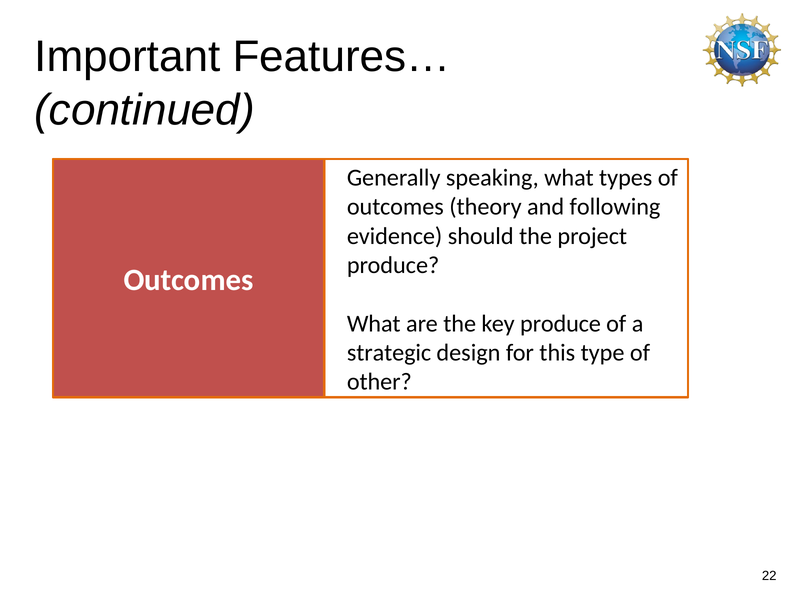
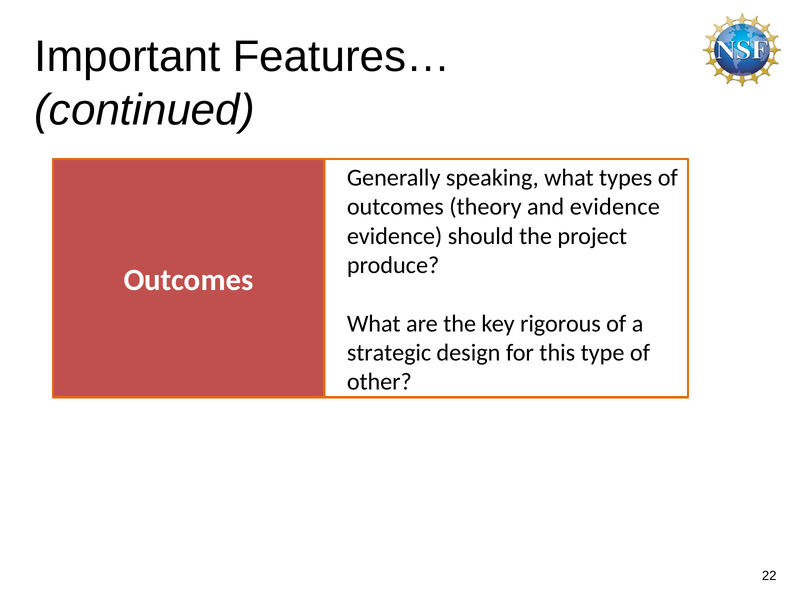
and following: following -> evidence (615, 207)
key produce: produce -> rigorous (560, 323)
